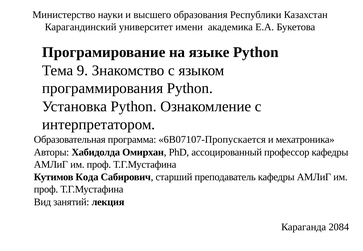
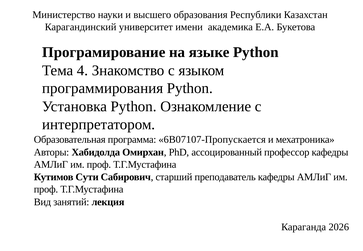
9: 9 -> 4 (83, 71)
Кода: Кода -> Сути (87, 177)
2084: 2084 -> 2026 (339, 227)
